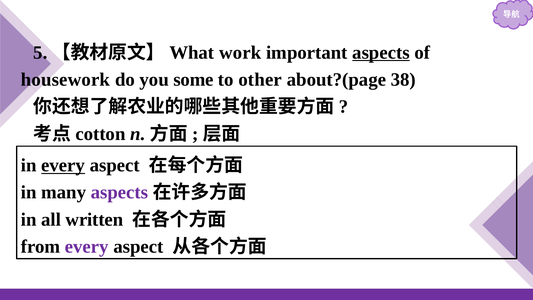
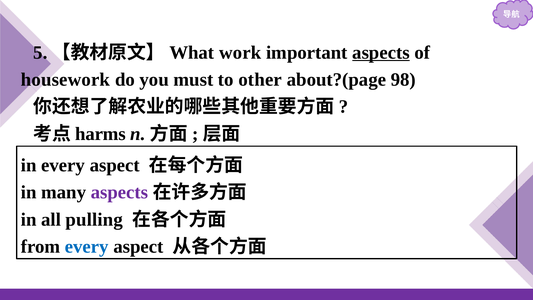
some: some -> must (193, 80)
38: 38 -> 98 (403, 80)
cotton: cotton -> harms (101, 134)
every underline: present -> none (63, 165)
written: written -> pulling (94, 219)
every colour: purple -> blue (87, 246)
